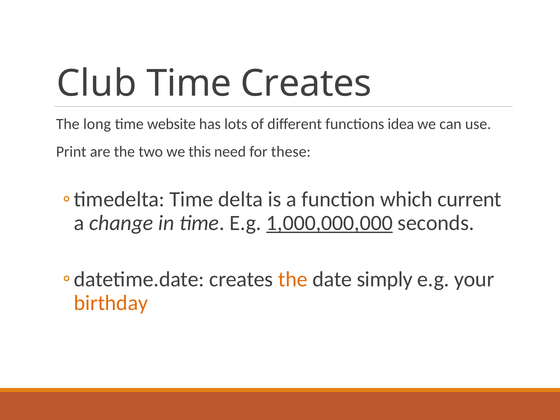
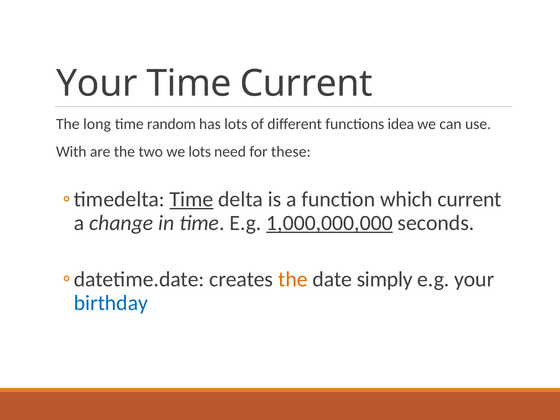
Club: Club -> Your (97, 84)
Time Creates: Creates -> Current (306, 84)
website: website -> random (171, 124)
Print: Print -> With (71, 152)
we this: this -> lots (200, 152)
Time underline: none -> present (191, 199)
birthday colour: orange -> blue (111, 303)
